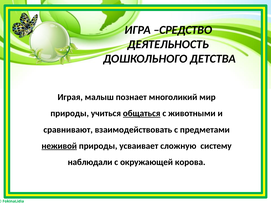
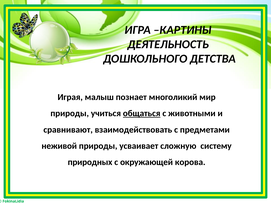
СРЕДСТВО: СРЕДСТВО -> КАРТИНЫ (183, 30)
неживой underline: present -> none (59, 146)
наблюдали: наблюдали -> природных (90, 162)
